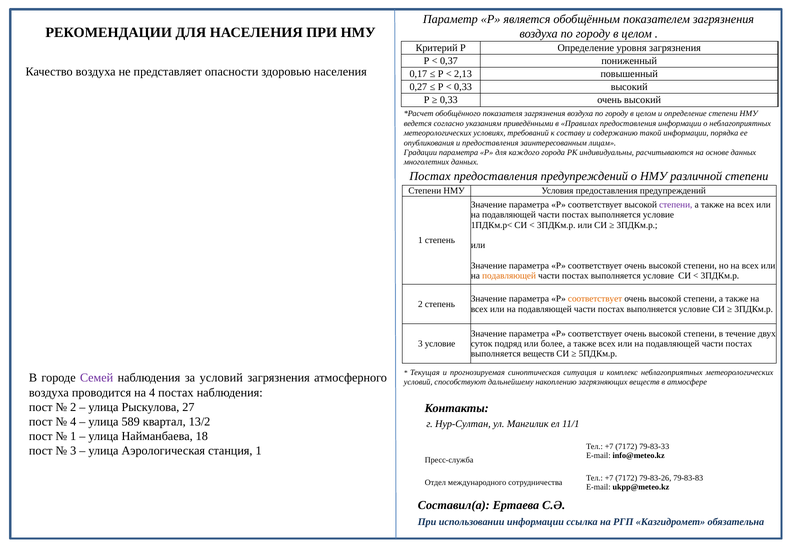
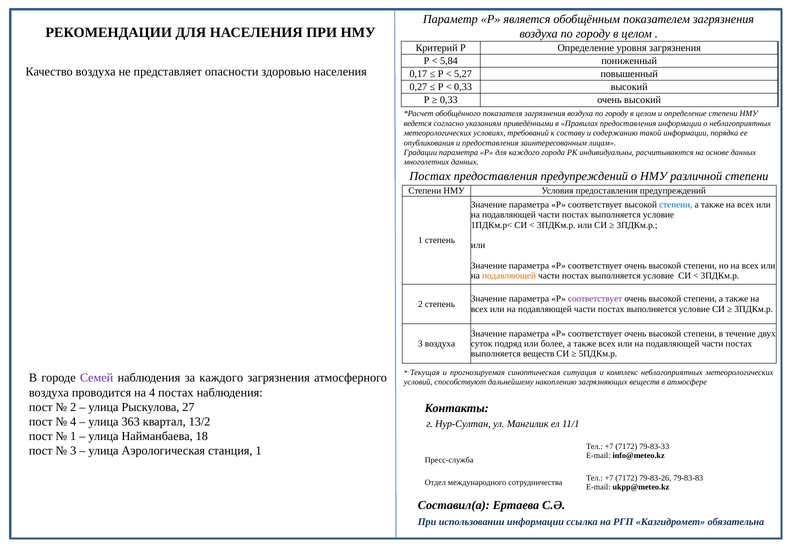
0,37: 0,37 -> 5,84 (449, 61)
2,13: 2,13 -> 5,27 (463, 74)
степени colour: purple -> blue (676, 205)
соответствует colour: orange -> purple (595, 299)
3 условие: условие -> воздуха (440, 344)
за условий: условий -> каждого (221, 378)
589: 589 -> 363 (131, 422)
